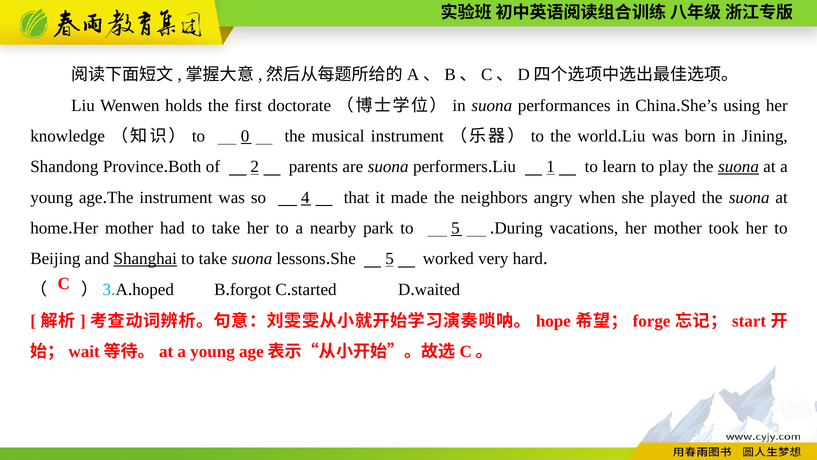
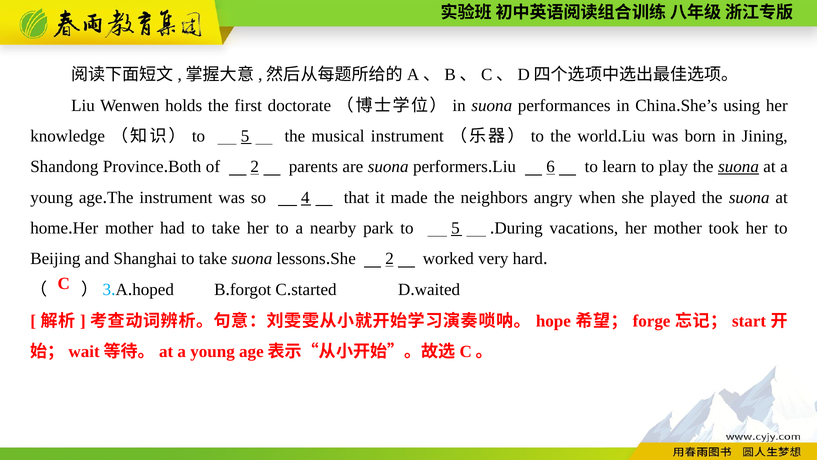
0: 0 -> 5 (245, 136)
1: 1 -> 6 (551, 167)
Shanghai underline: present -> none (145, 259)
She 5: 5 -> 2 (390, 259)
